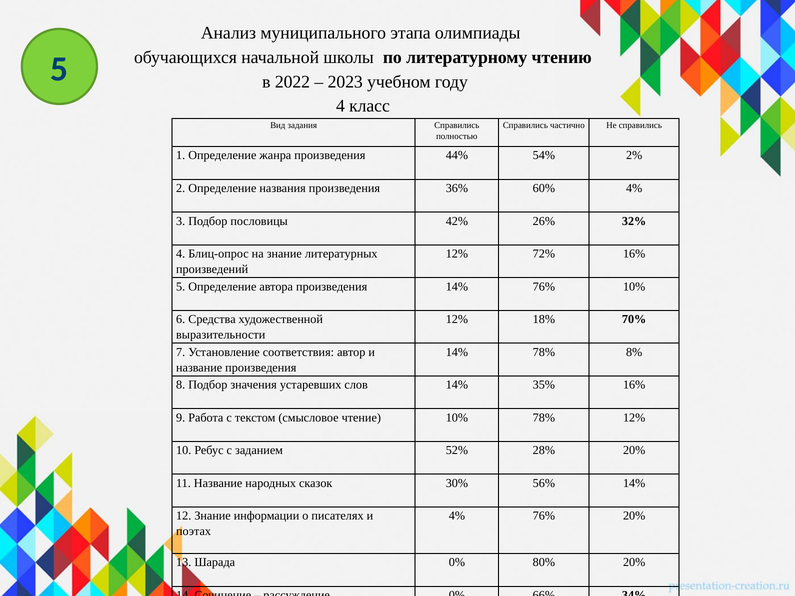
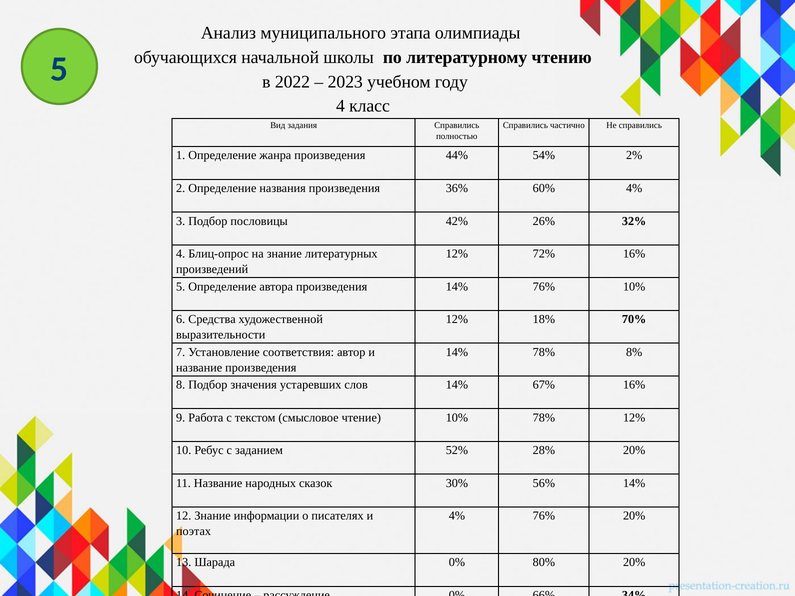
35%: 35% -> 67% (544, 385)
